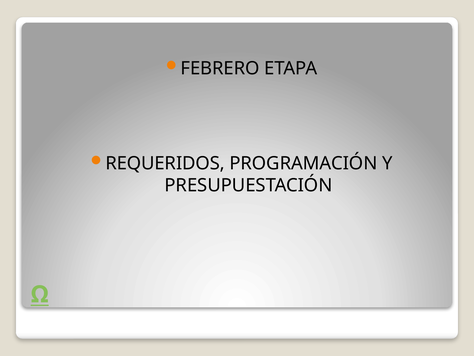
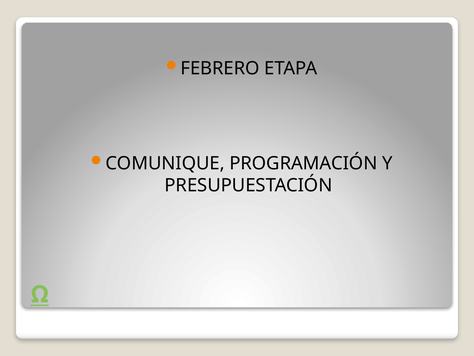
REQUERIDOS: REQUERIDOS -> COMUNIQUE (165, 163)
